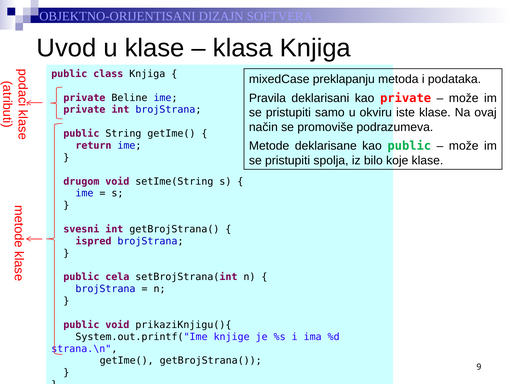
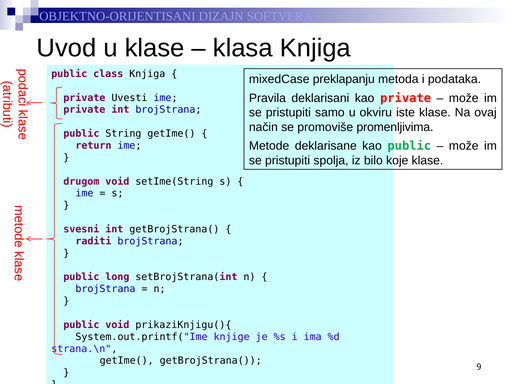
Beline: Beline -> Uvesti (129, 98)
podrazumeva: podrazumeva -> promenljivima (395, 127)
ispred: ispred -> raditi (93, 241)
cela: cela -> long (117, 277)
